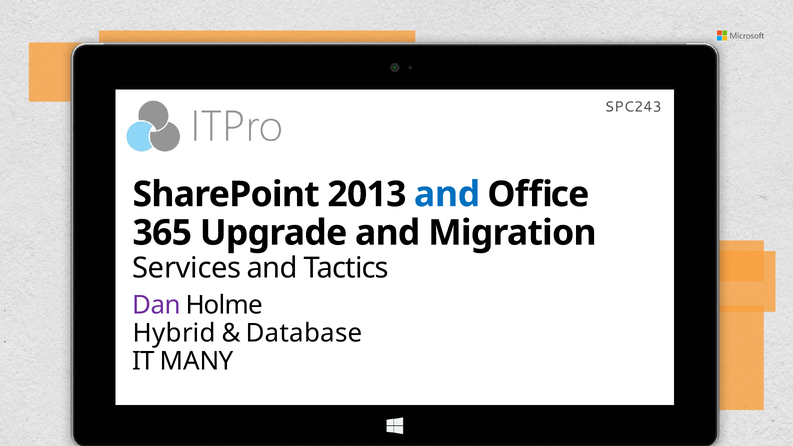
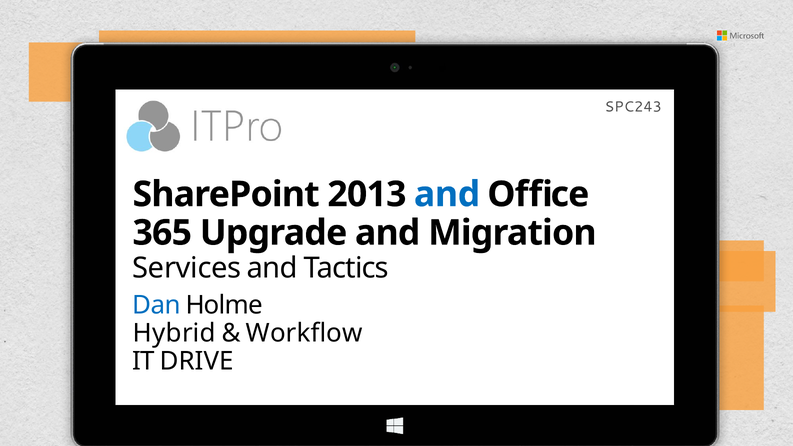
Dan colour: purple -> blue (157, 305)
Database: Database -> Workflow (304, 333)
MANY: MANY -> DRIVE (197, 361)
